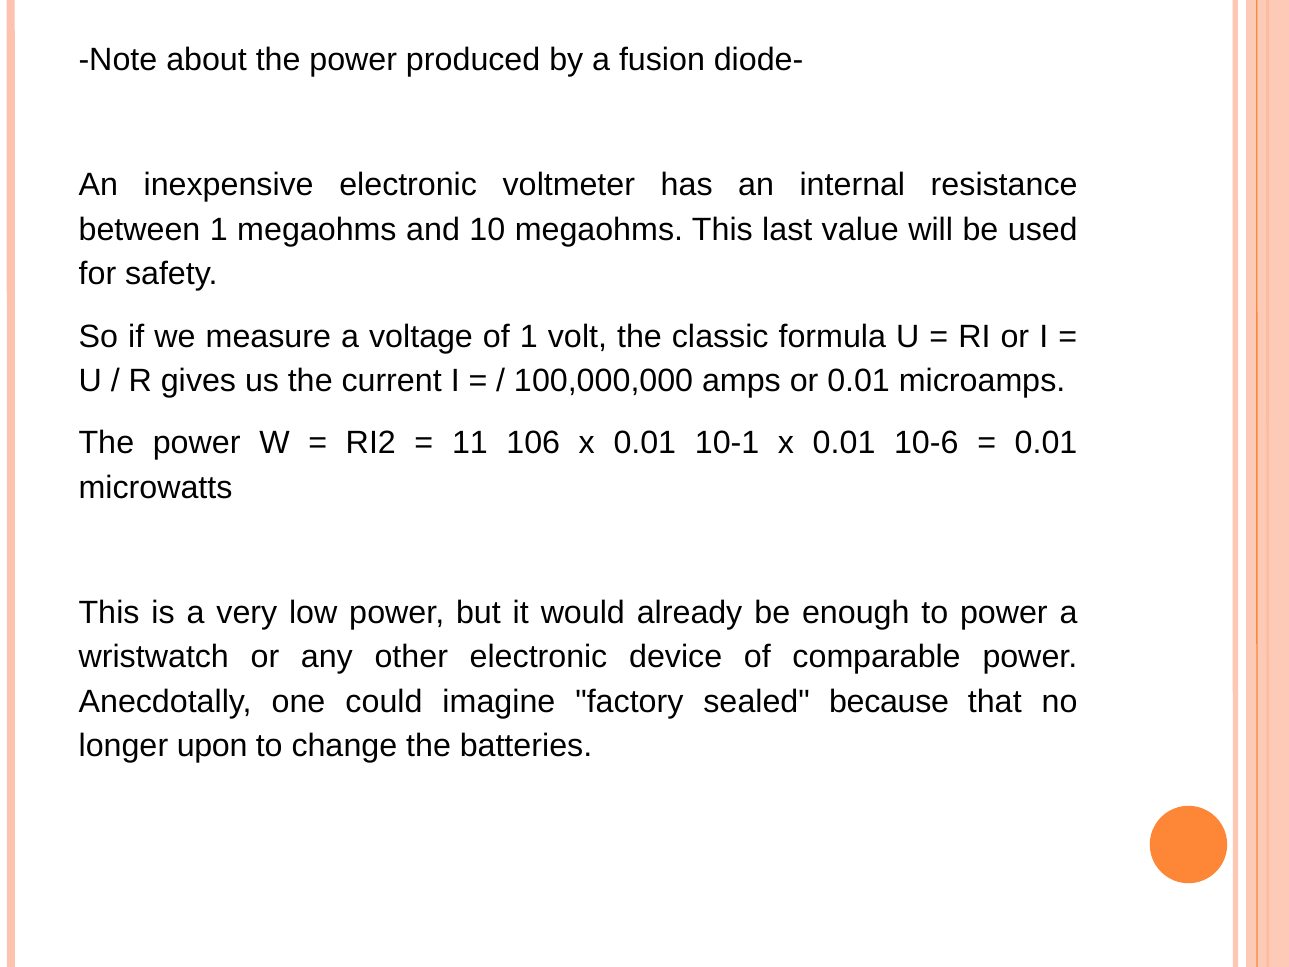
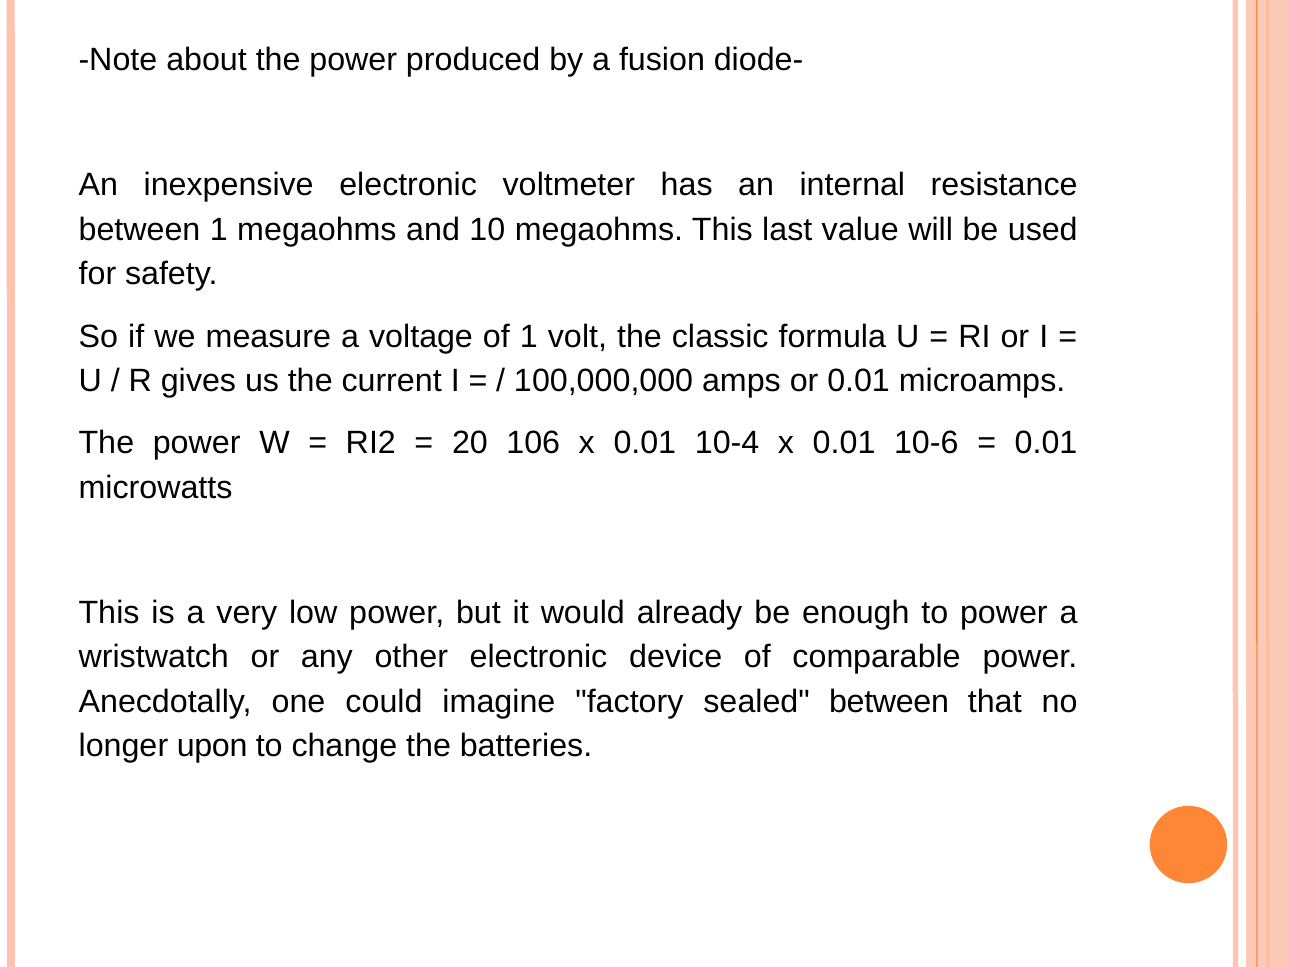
11: 11 -> 20 (470, 443)
10-1: 10-1 -> 10-4 (727, 443)
sealed because: because -> between (889, 701)
